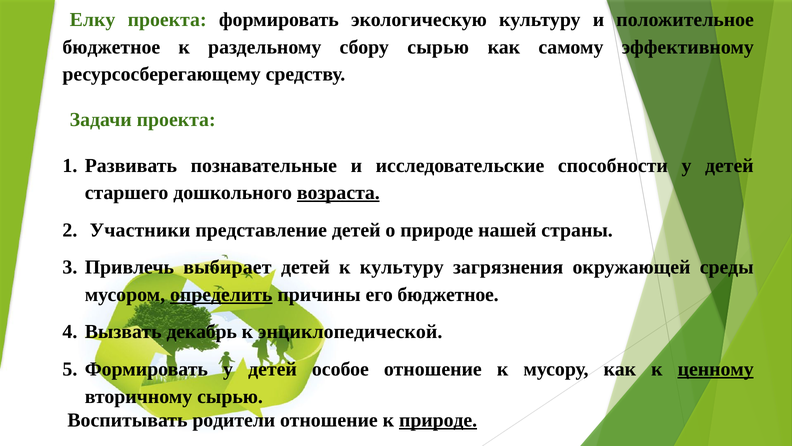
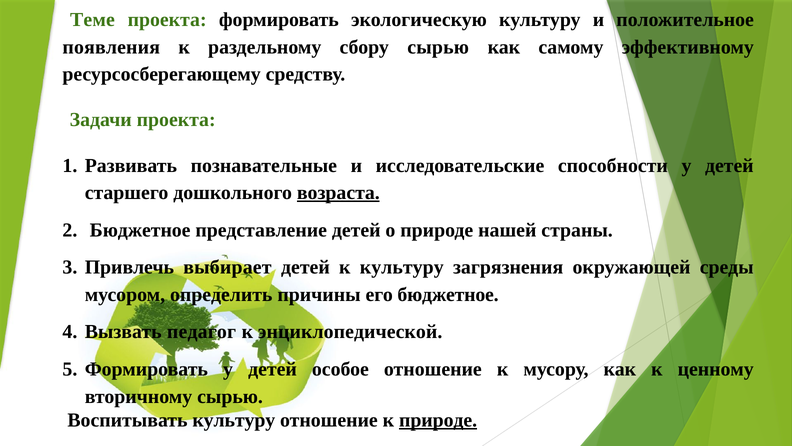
Елку: Елку -> Теме (92, 20)
бюджетное: бюджетное -> появления (111, 47)
Участники: Участники -> Бюджетное (140, 230)
определить underline: present -> none (221, 294)
декабрь: декабрь -> педагог (202, 332)
ценному underline: present -> none (716, 369)
Воспитывать родители: родители -> культуру (234, 420)
